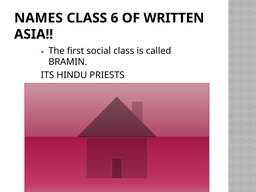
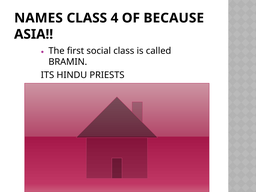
6: 6 -> 4 (114, 18)
WRITTEN: WRITTEN -> BECAUSE (174, 18)
